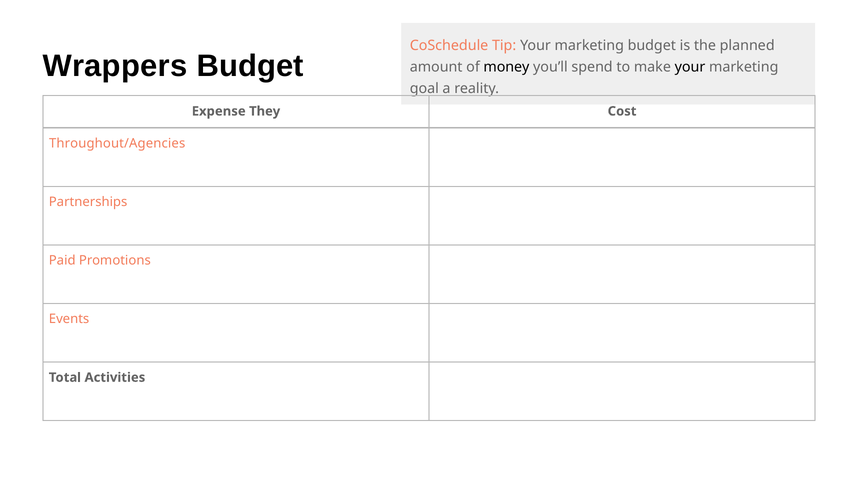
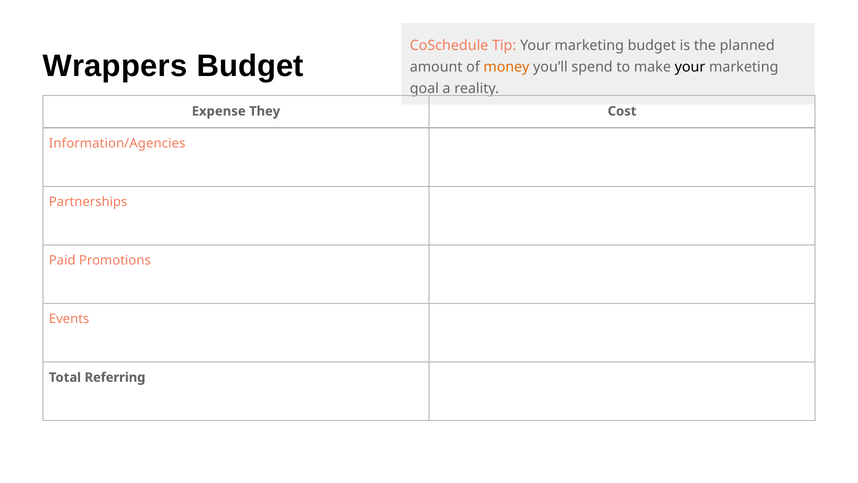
money colour: black -> orange (506, 67)
Throughout/Agencies: Throughout/Agencies -> Information/Agencies (117, 143)
Activities: Activities -> Referring (115, 377)
